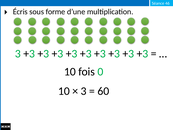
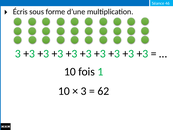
0: 0 -> 1 (100, 72)
60: 60 -> 62 (103, 91)
